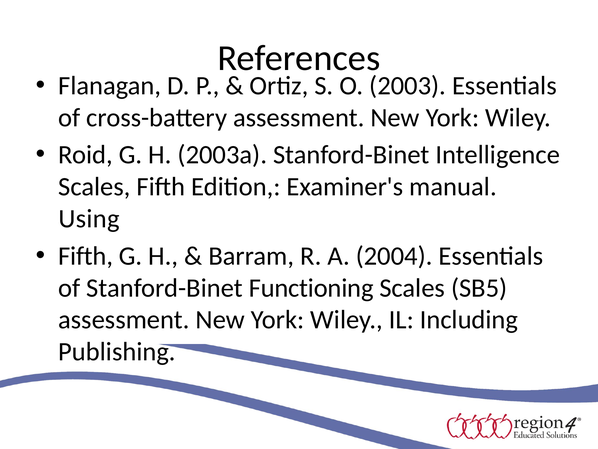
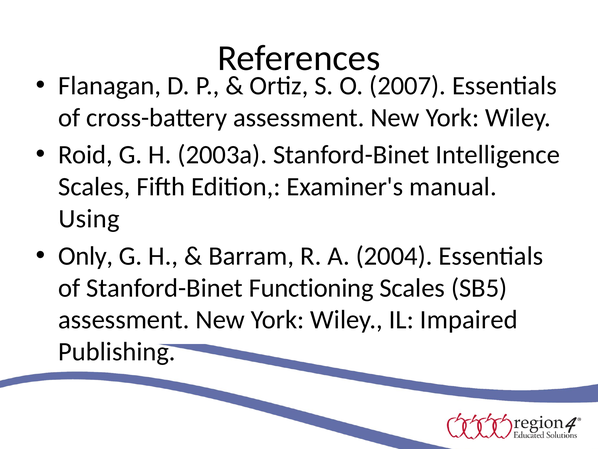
2003: 2003 -> 2007 (408, 86)
Fifth: Fifth -> Only (86, 256)
Including: Including -> Impaired (469, 319)
